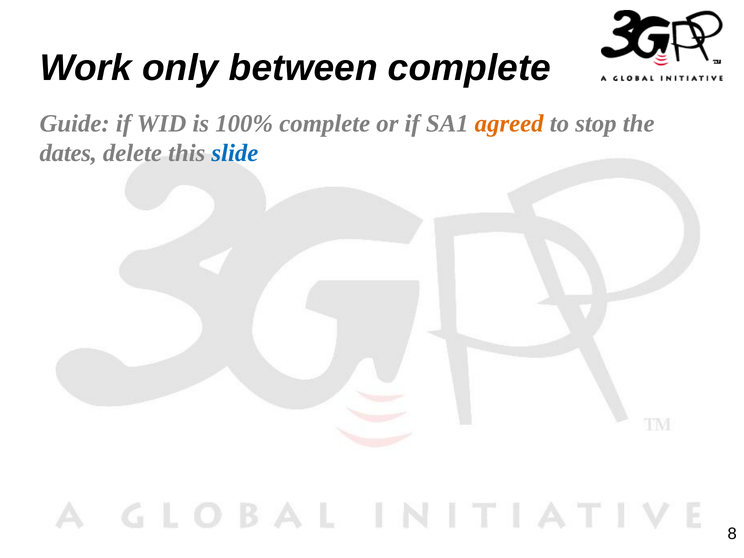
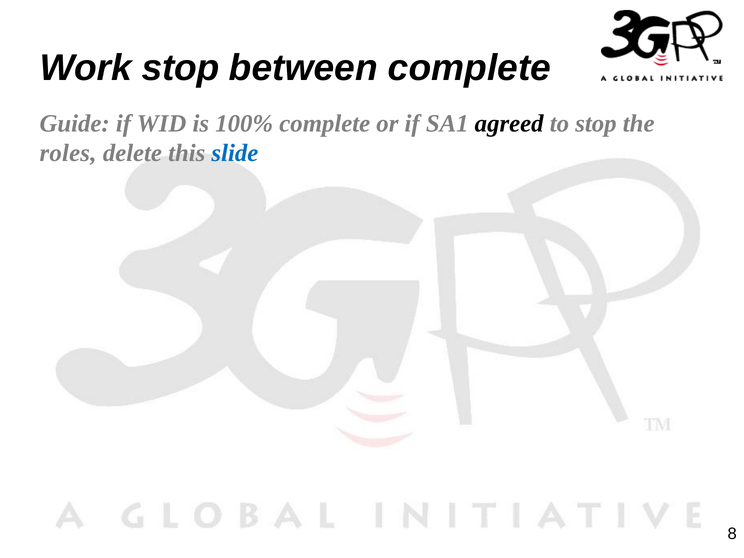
Work only: only -> stop (181, 68)
agreed colour: orange -> black (509, 123)
dates: dates -> roles (68, 153)
